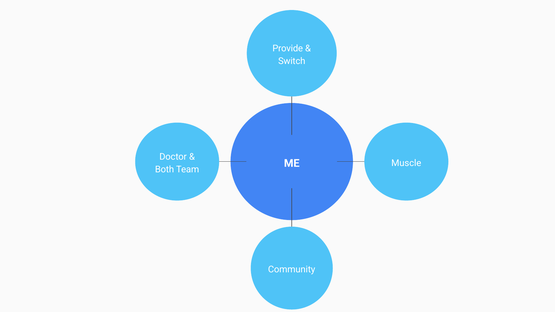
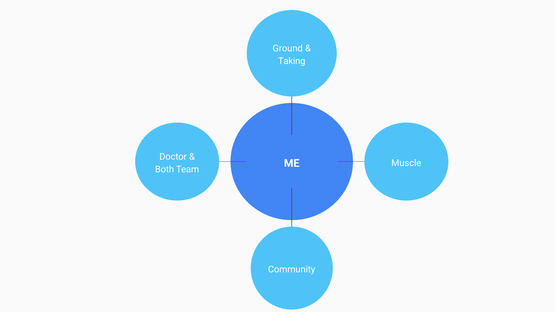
Provide: Provide -> Ground (288, 48)
Switch: Switch -> Taking (292, 61)
